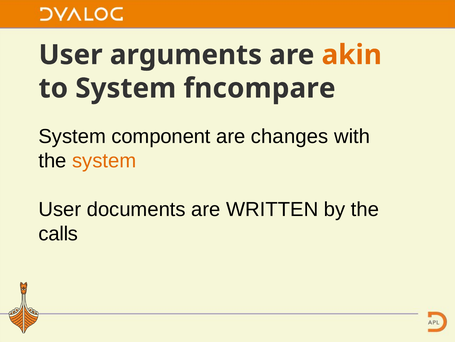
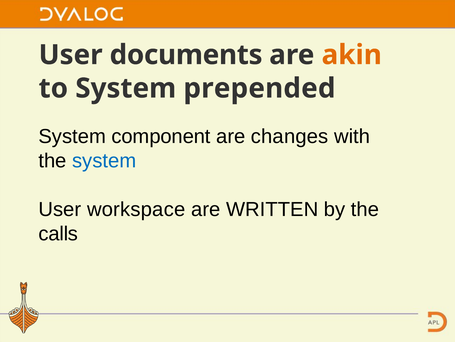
arguments: arguments -> documents (186, 55)
fncompare: fncompare -> prepended (259, 88)
system colour: orange -> blue (104, 161)
documents: documents -> workspace (136, 209)
